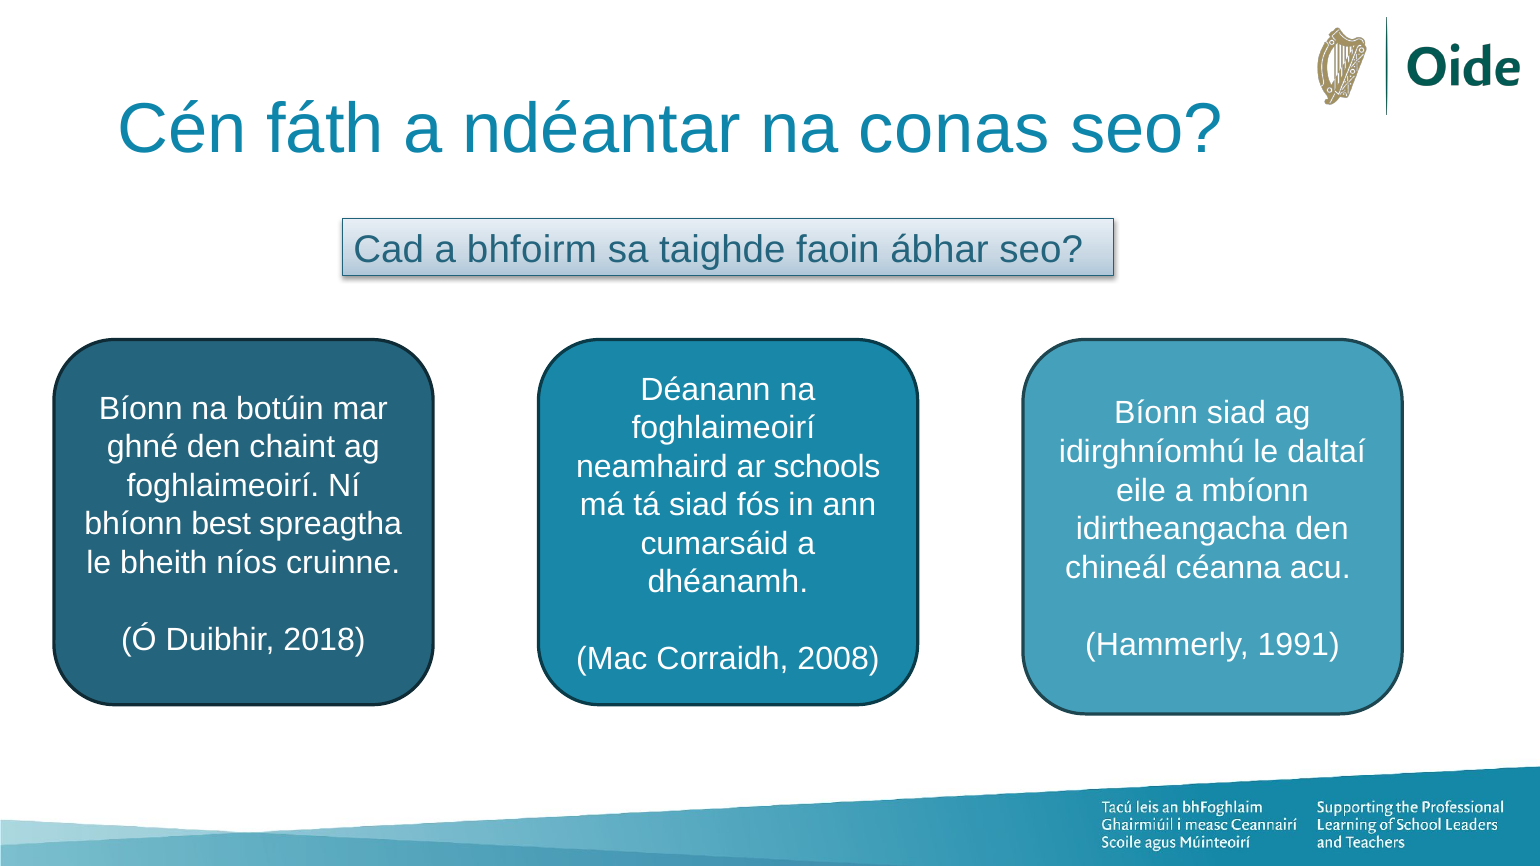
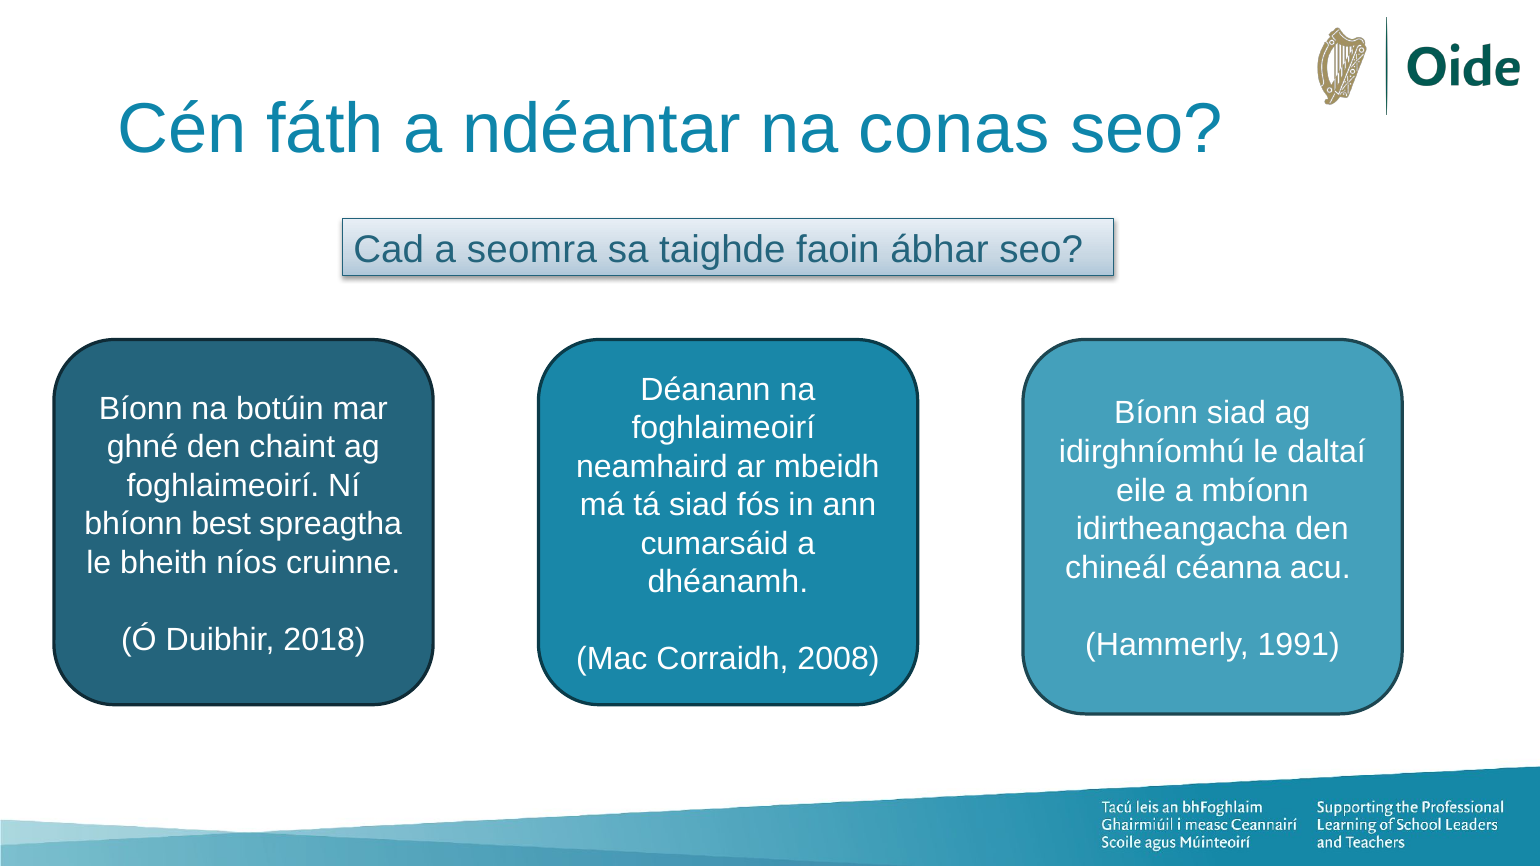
bhfoirm: bhfoirm -> seomra (532, 250)
schools: schools -> mbeidh (827, 467)
